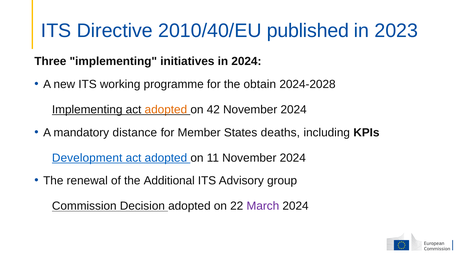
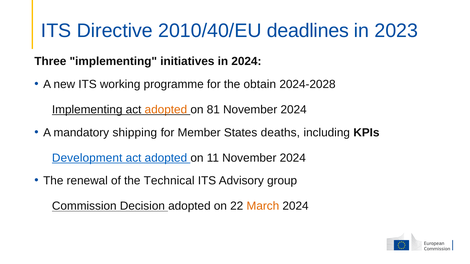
published: published -> deadlines (308, 31)
42: 42 -> 81 (213, 110)
distance: distance -> shipping (135, 133)
Additional: Additional -> Technical (169, 181)
March colour: purple -> orange (263, 206)
